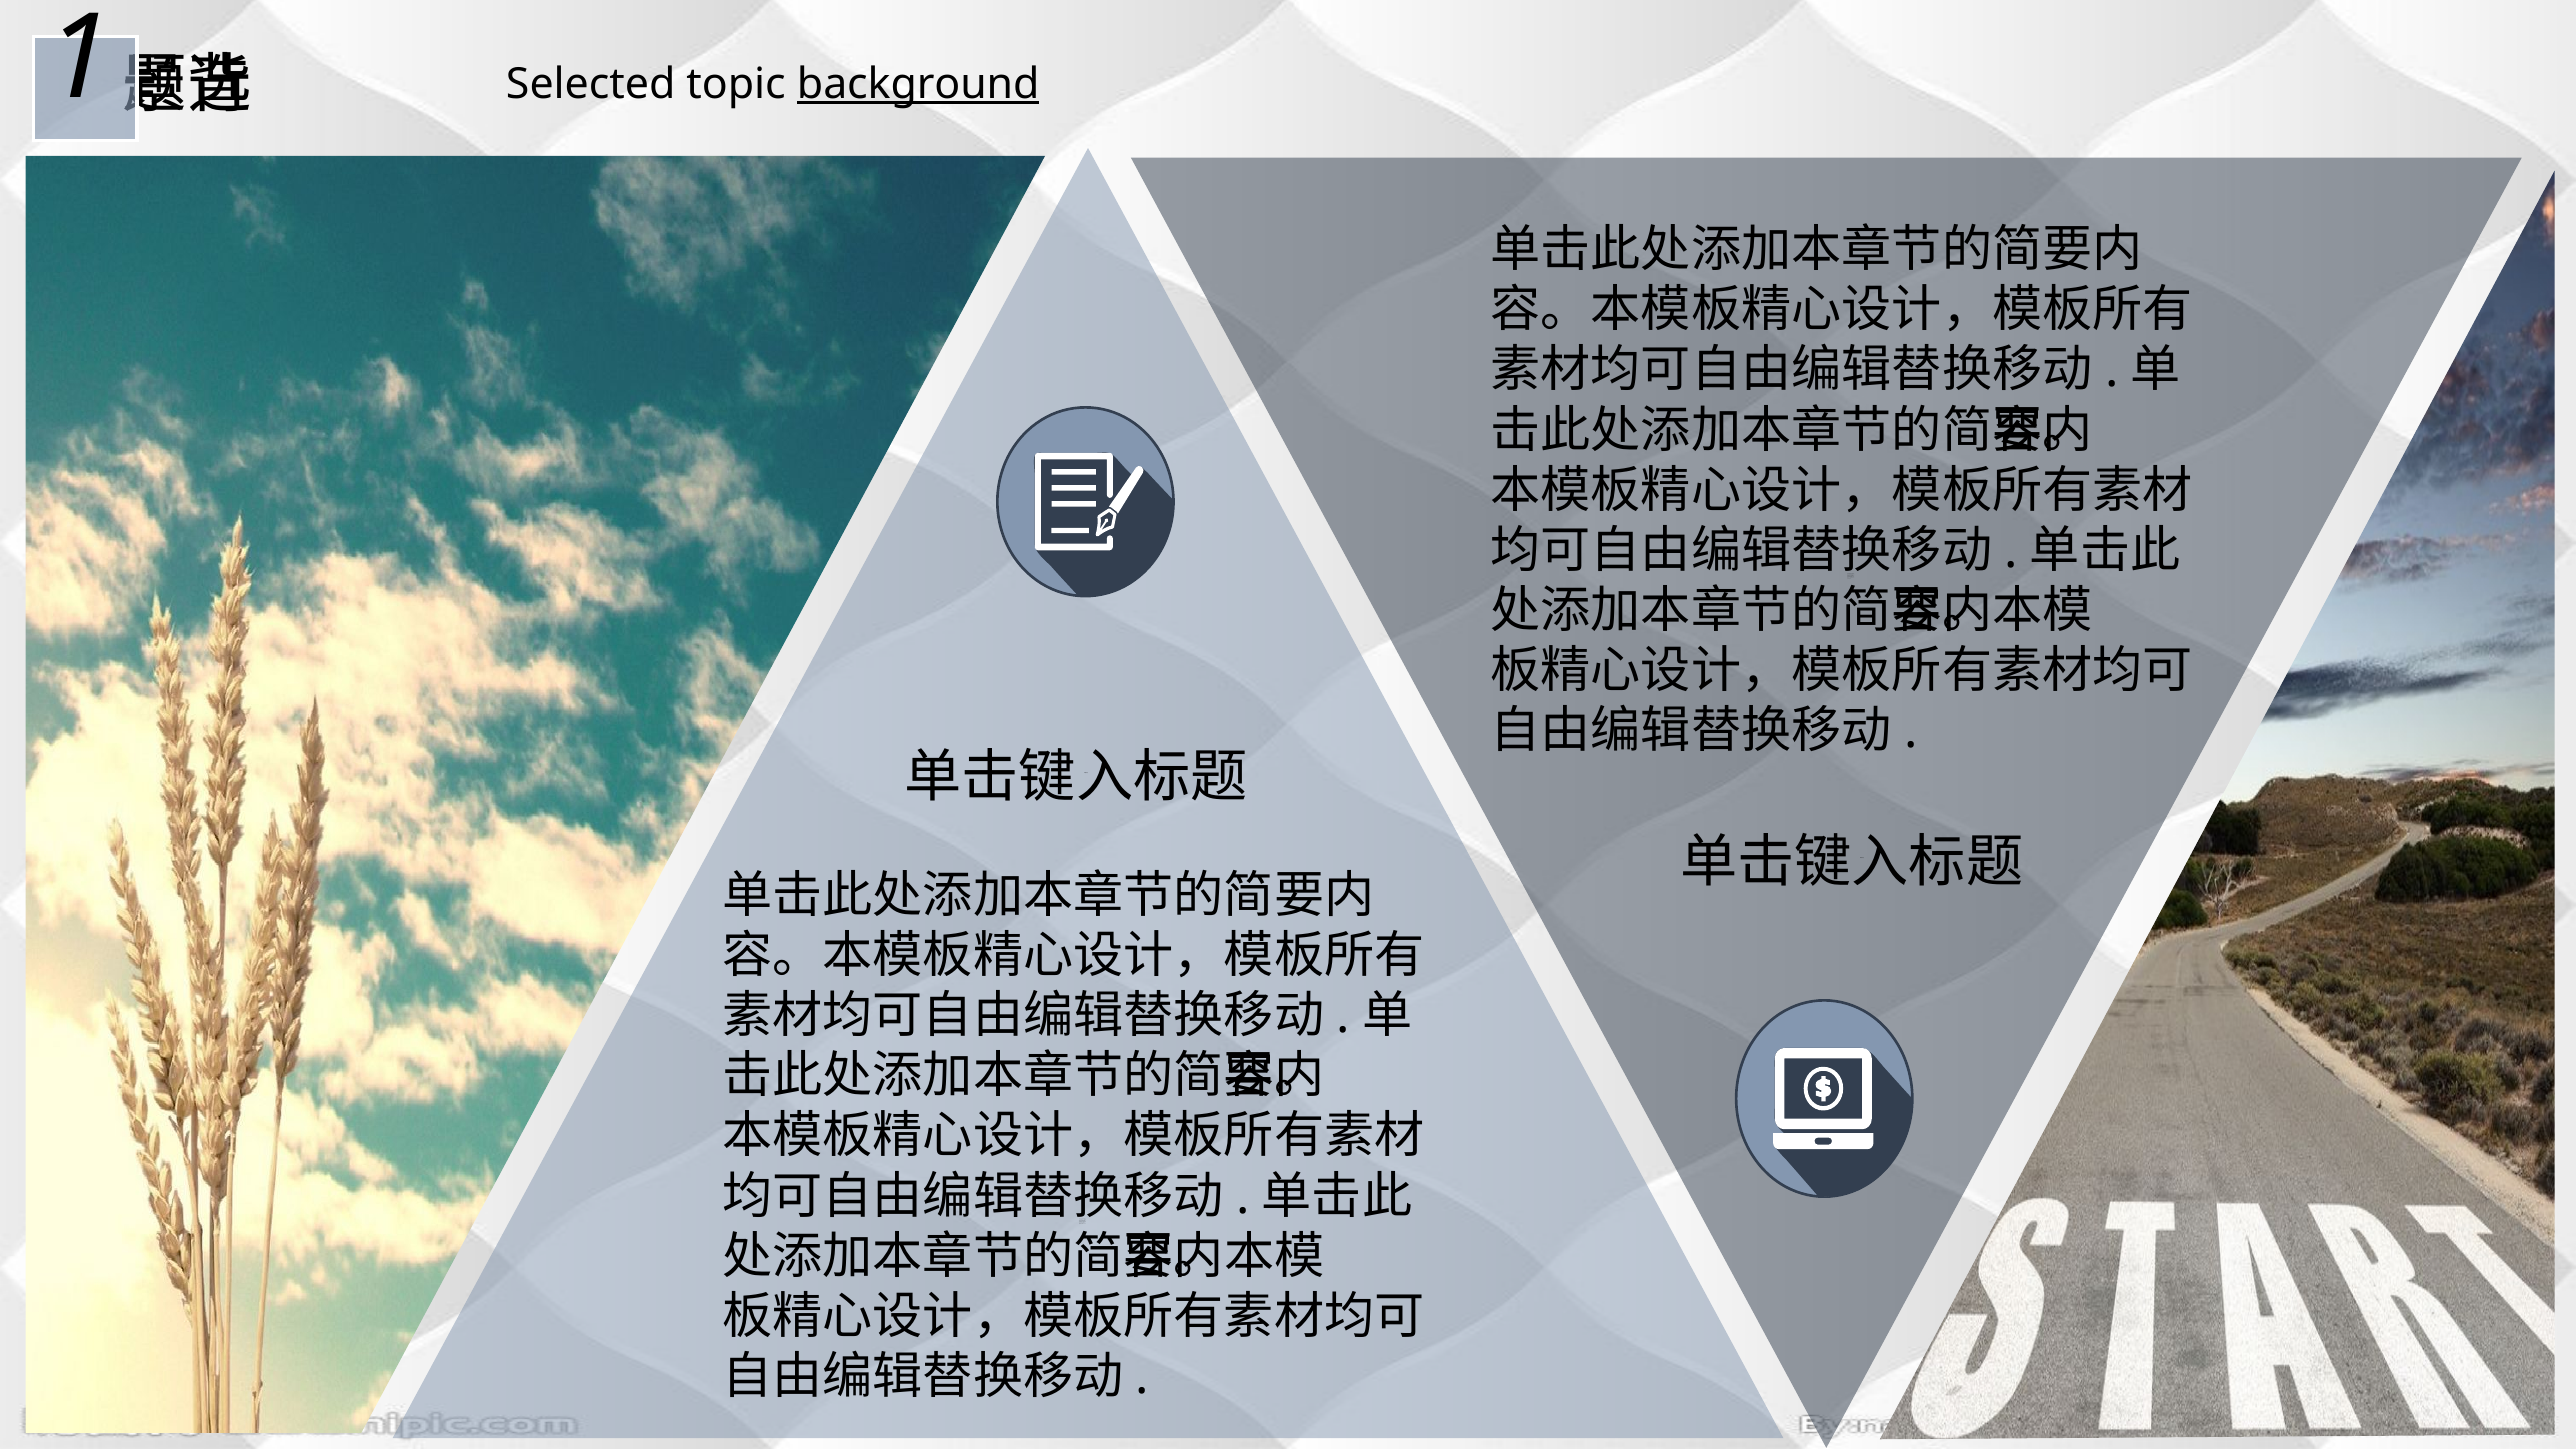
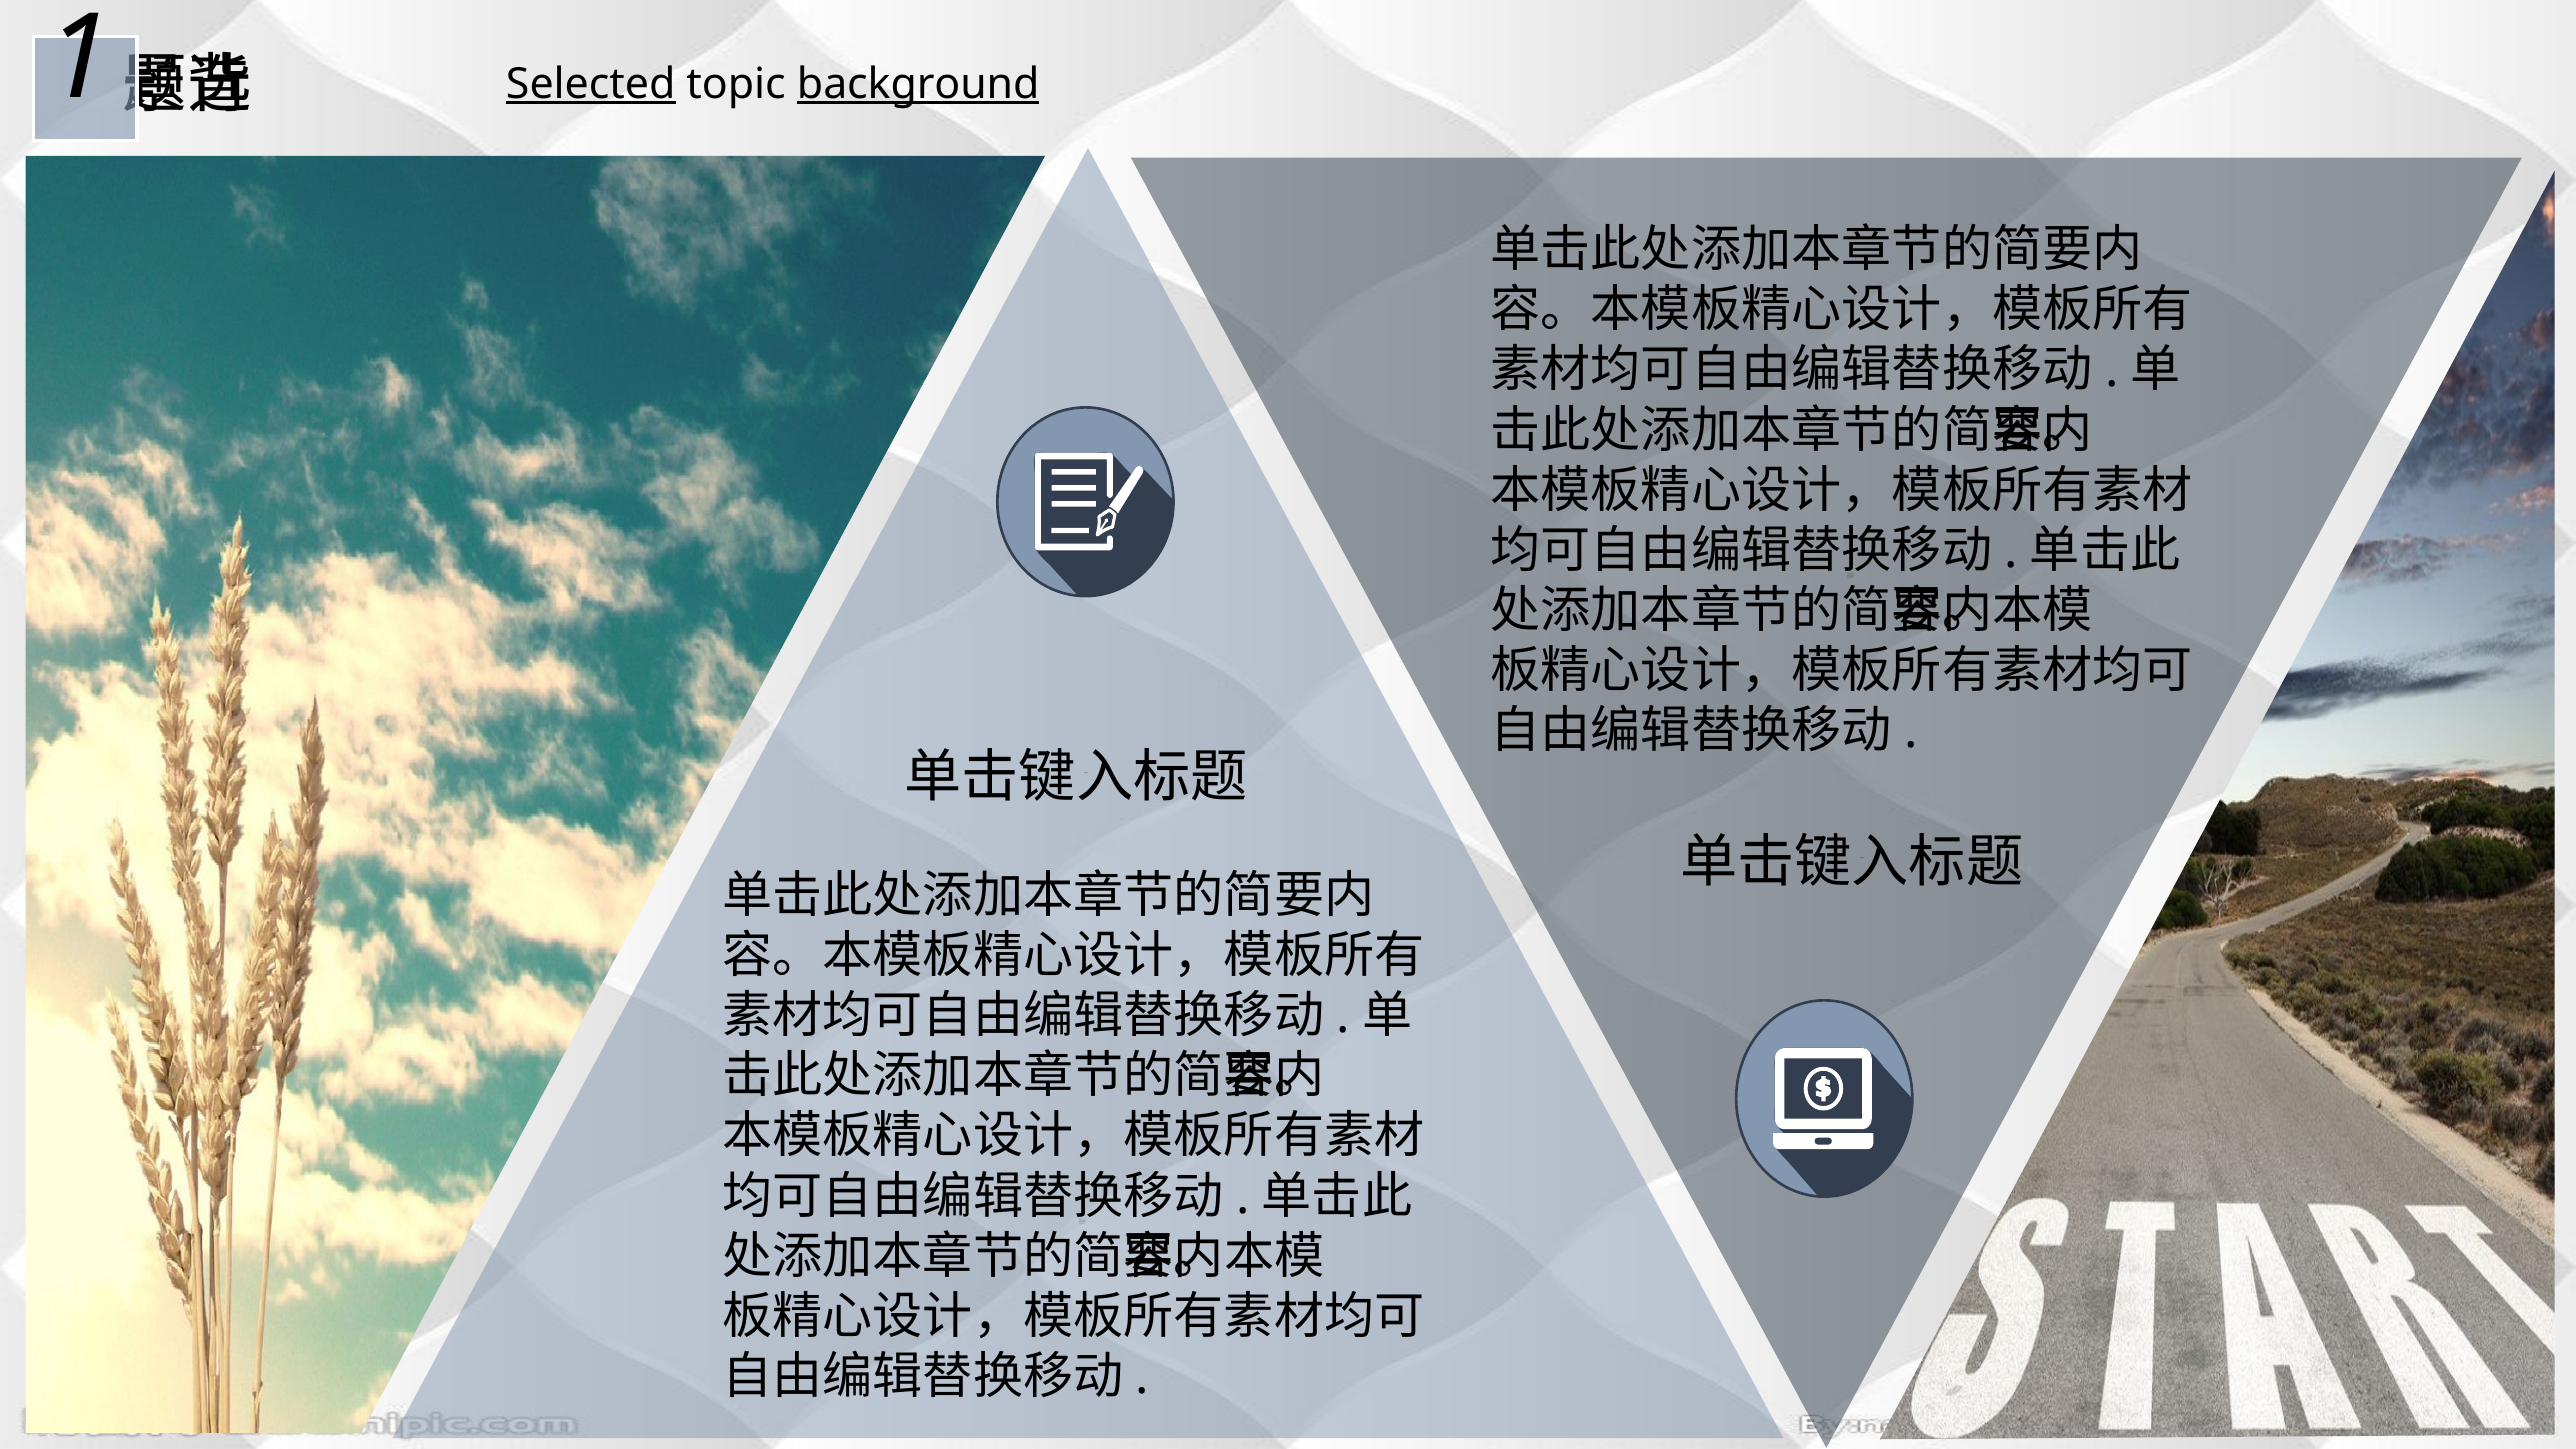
Selected underline: none -> present (591, 84)
